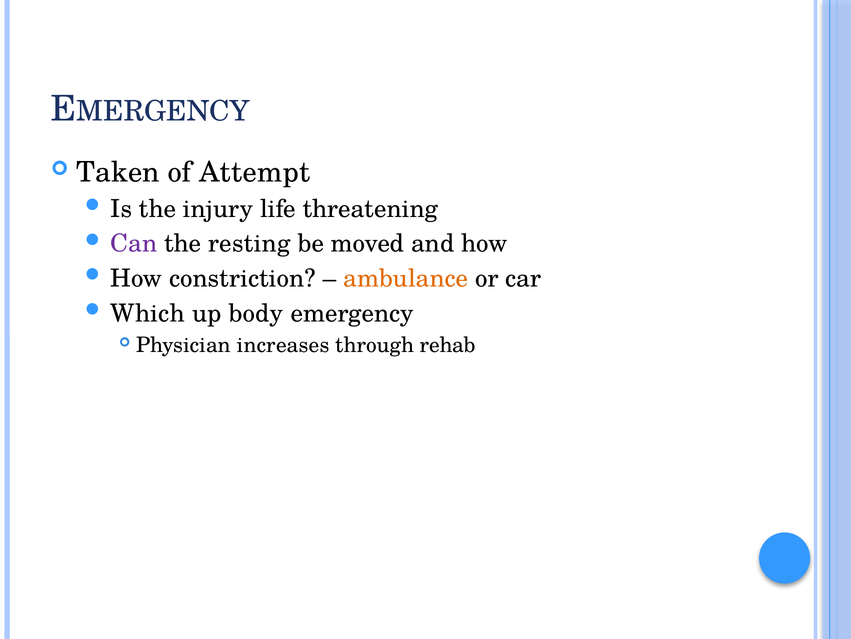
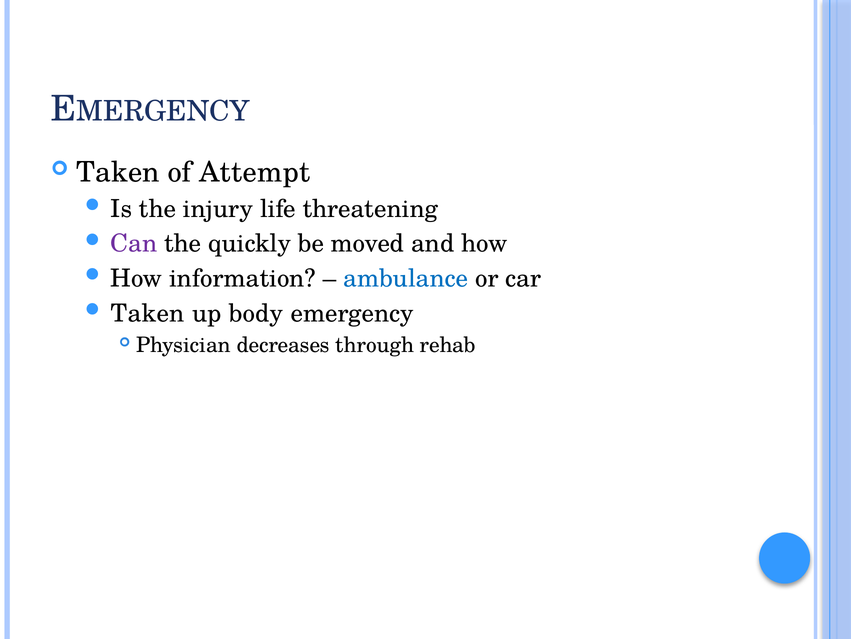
resting: resting -> quickly (250, 243)
constriction: constriction -> information (242, 278)
ambulance colour: orange -> blue (406, 278)
Which: Which -> Taken (148, 313)
increases: increases -> decreases (283, 345)
